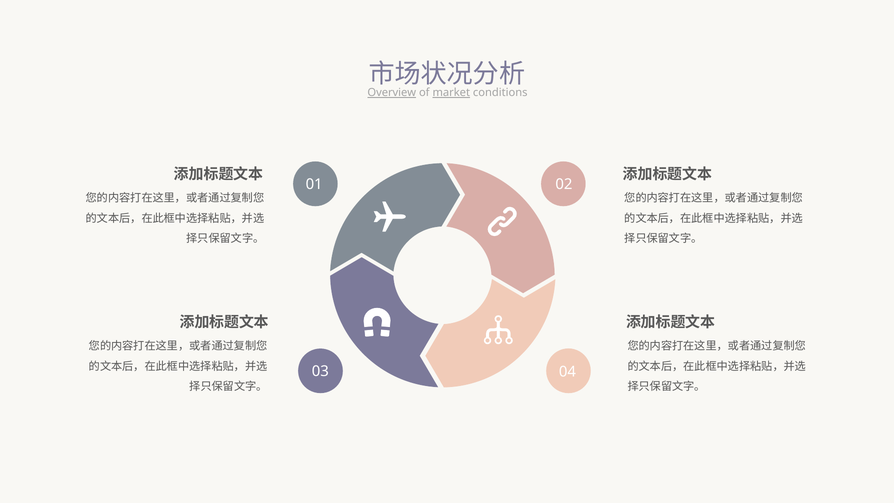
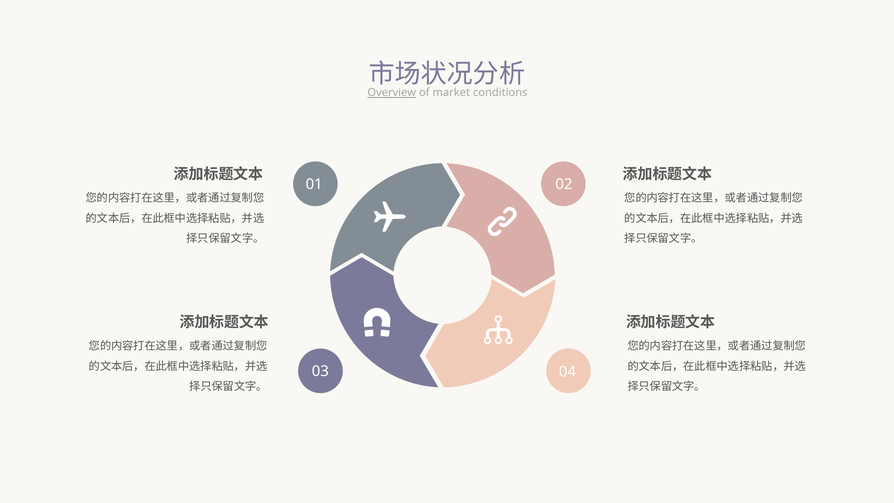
market underline: present -> none (451, 93)
